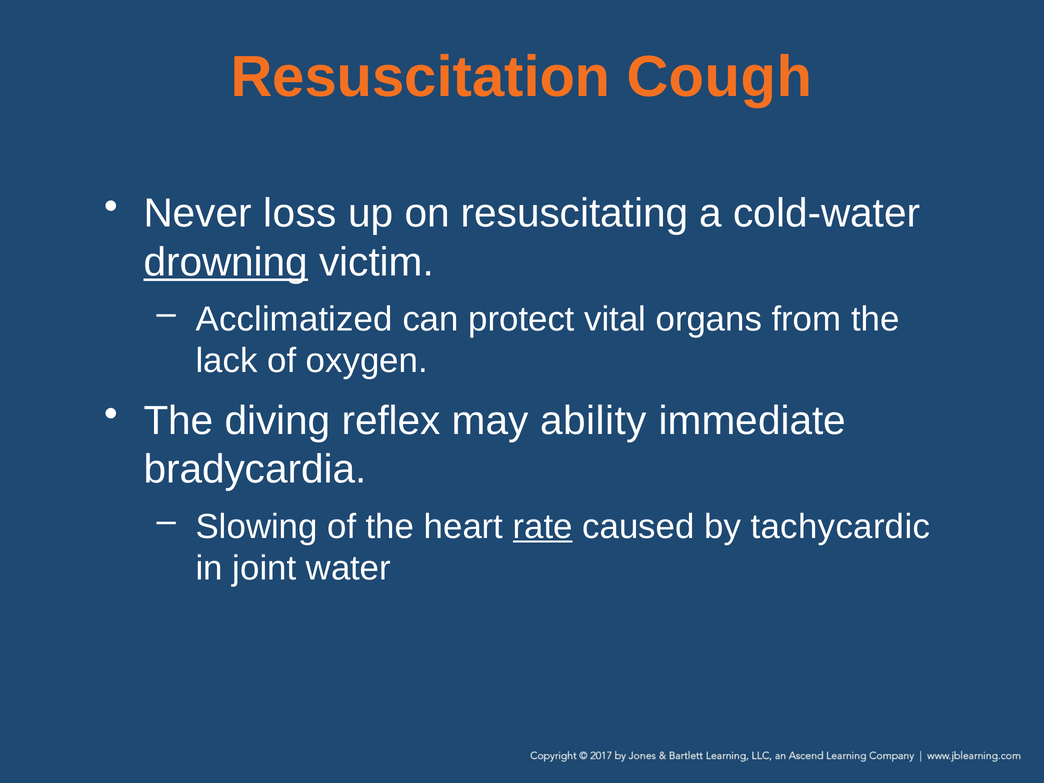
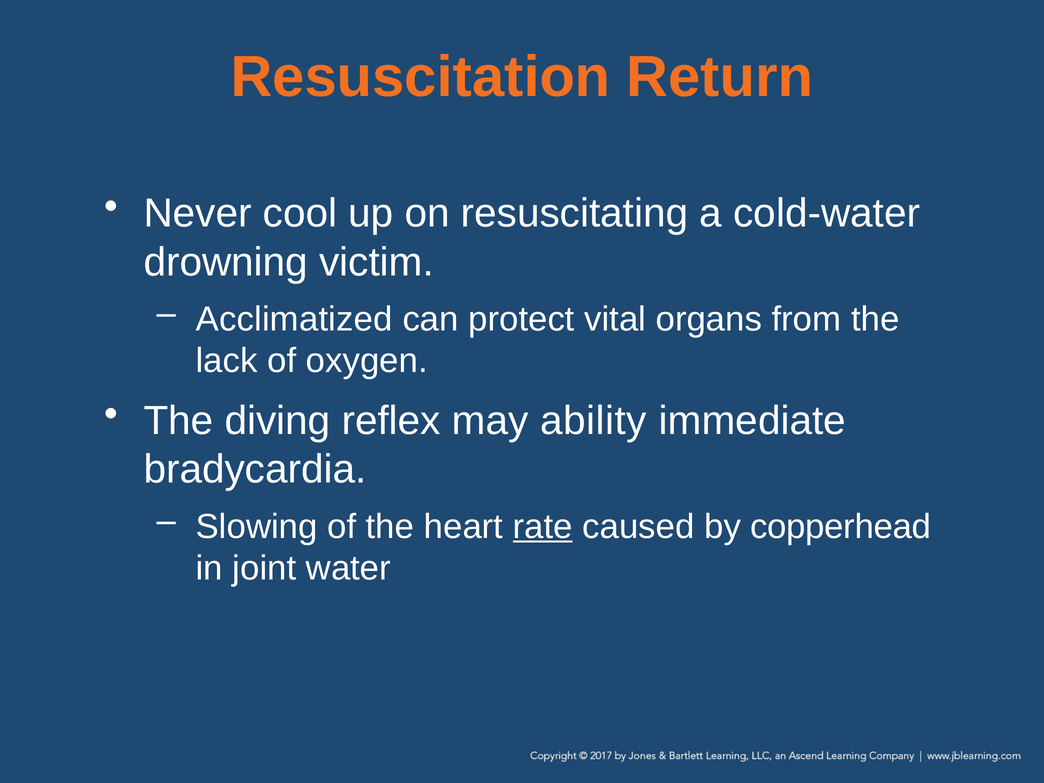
Cough: Cough -> Return (720, 77)
loss: loss -> cool (300, 213)
drowning underline: present -> none (226, 262)
tachycardic: tachycardic -> copperhead (841, 527)
